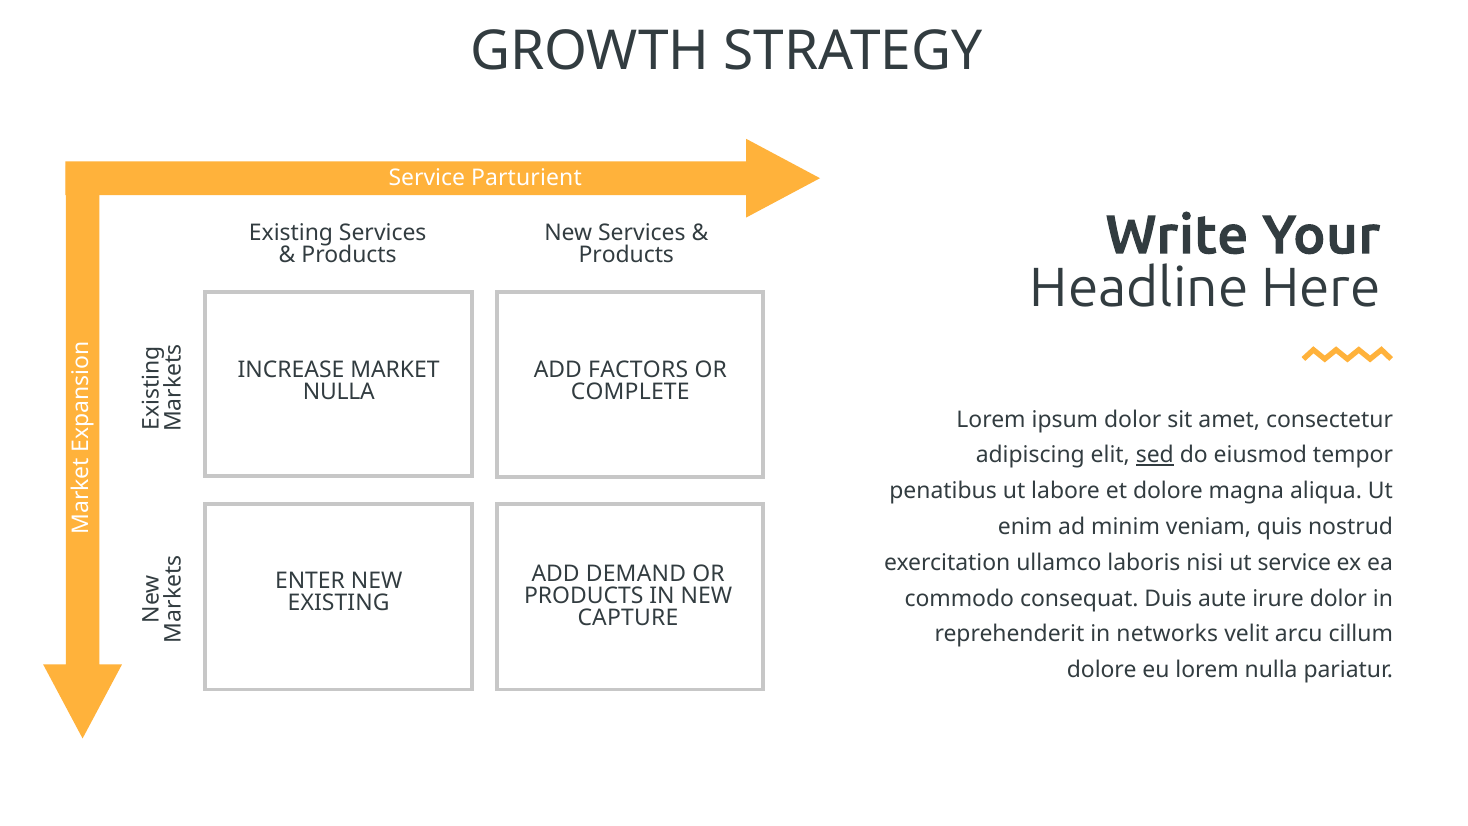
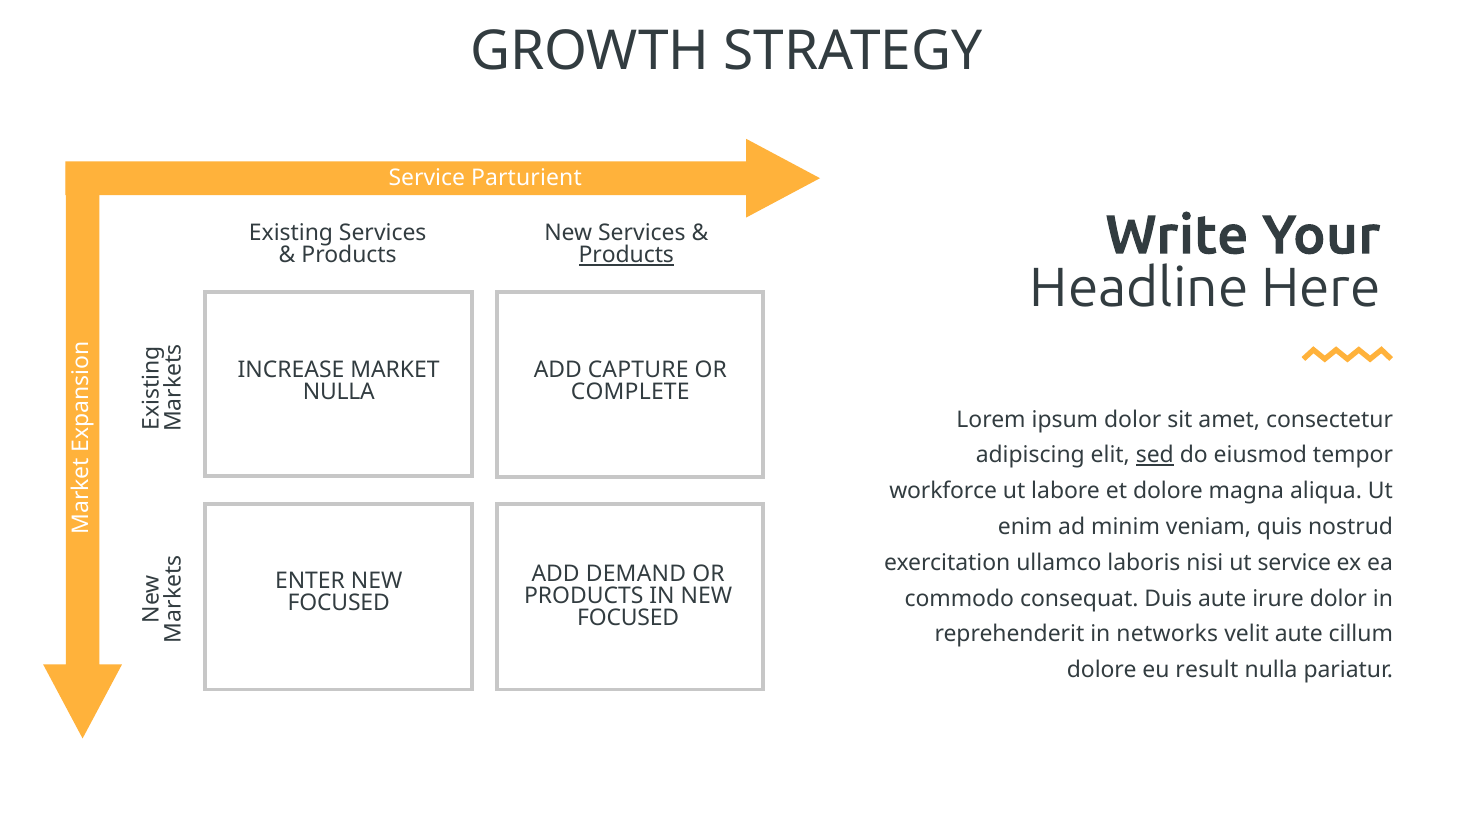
Products underline: none -> present (626, 255)
FACTORS: FACTORS -> CAPTURE (638, 370)
penatibus: penatibus -> workforce (943, 491)
EXISTING: EXISTING -> FOCUSED (339, 603)
CAPTURE: CAPTURE -> FOCUSED (628, 618)
velit arcu: arcu -> aute (1299, 634)
eu lorem: lorem -> result (1207, 670)
